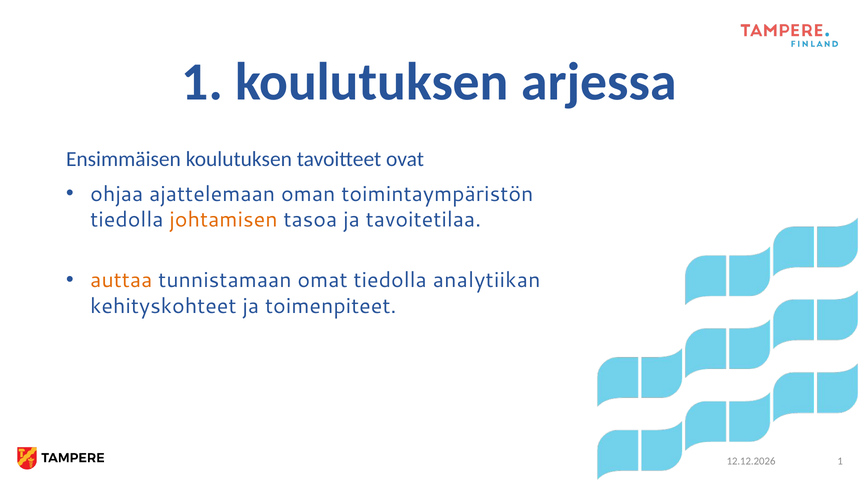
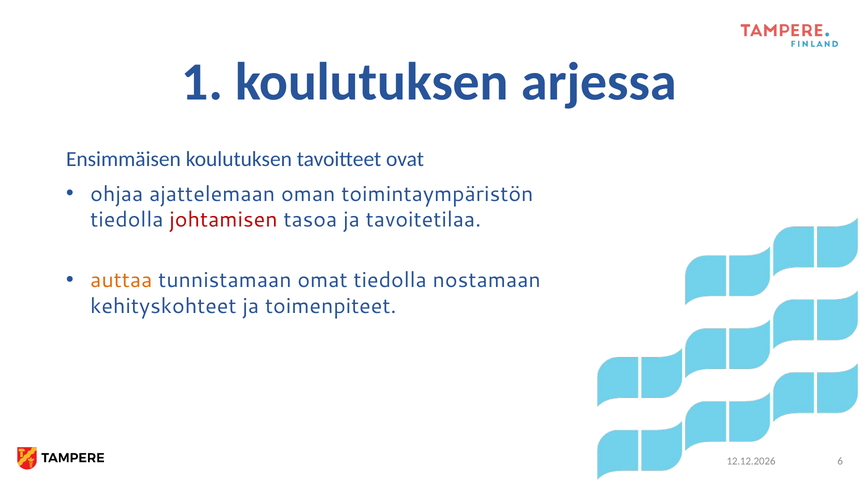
johtamisen colour: orange -> red (223, 220)
analytiikan: analytiikan -> nostamaan (487, 280)
1: 1 -> 6 (840, 461)
